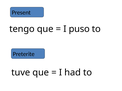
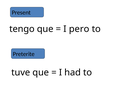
puso: puso -> pero (79, 29)
